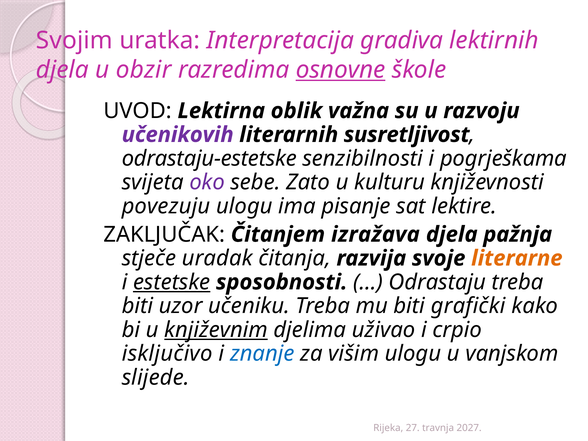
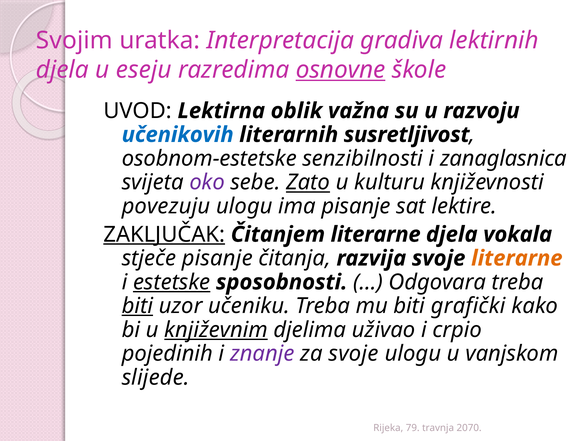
obzir: obzir -> eseju (144, 70)
učenikovih colour: purple -> blue (178, 135)
odrastaju-estetske: odrastaju-estetske -> osobnom-estetske (209, 159)
pogrješkama: pogrješkama -> zanaglasnica (503, 159)
Zato underline: none -> present (308, 182)
ZAKLJUČAK underline: none -> present (164, 234)
Čitanjem izražava: izražava -> literarne (376, 234)
pažnja: pažnja -> vokala (518, 234)
stječe uradak: uradak -> pisanje (217, 258)
Odrastaju: Odrastaju -> Odgovara (437, 282)
biti underline: none -> present (137, 306)
isključivo: isključivo -> pojedinih (167, 354)
znanje colour: blue -> purple (262, 354)
za višim: višim -> svoje (354, 354)
27: 27 -> 79 (413, 428)
2027: 2027 -> 2070 (469, 428)
